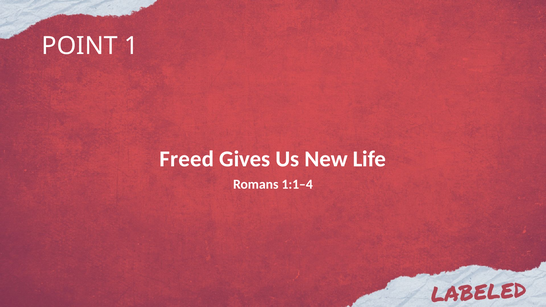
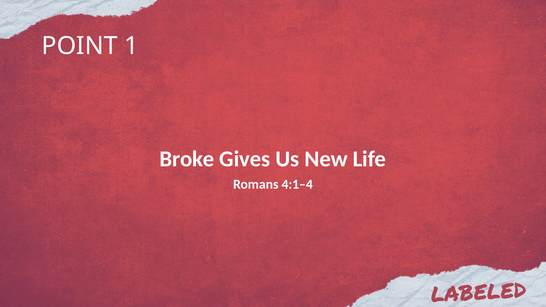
Freed: Freed -> Broke (187, 159)
1:1–4: 1:1–4 -> 4:1–4 (297, 185)
